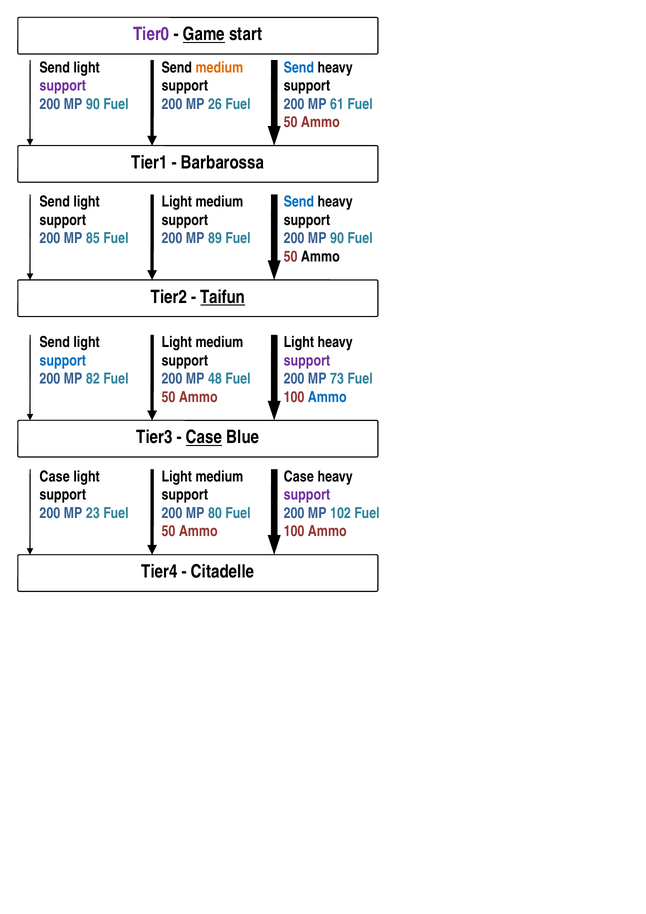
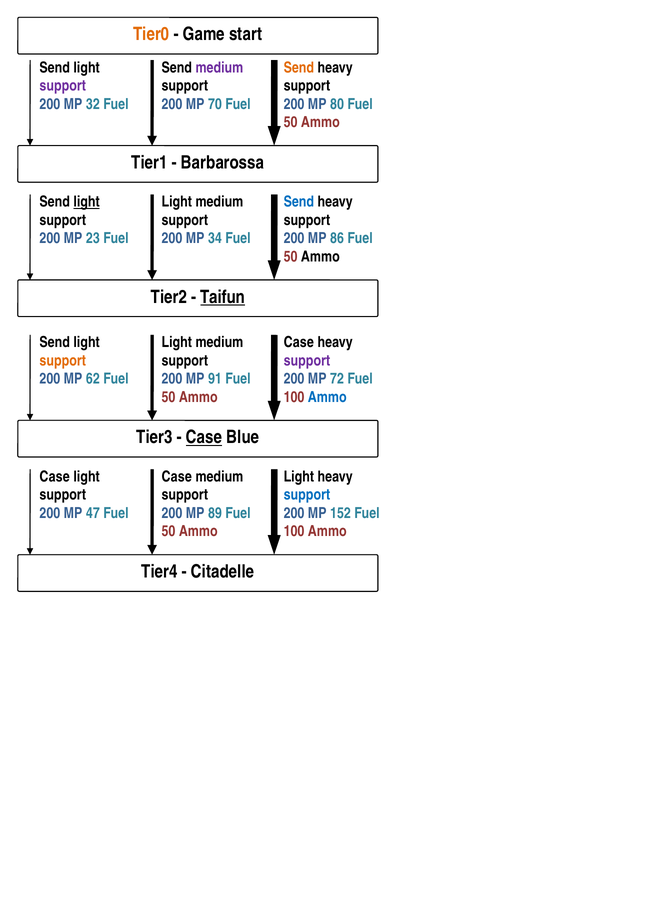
Tier0 colour: purple -> orange (151, 34)
Game underline: present -> none (204, 34)
medium colour: orange -> purple (219, 67)
Send colour: blue -> orange (299, 67)
90: 90 -> 32 (93, 104)
26: 26 -> 70 (215, 104)
61: 61 -> 80 (337, 104)
light underline: none -> present (87, 202)
85: 85 -> 23 (93, 238)
89: 89 -> 34 (215, 238)
90: 90 -> 86 (337, 238)
Light: Light -> Case (299, 342)
support colour: blue -> orange (63, 360)
82: 82 -> 62 (93, 379)
48: 48 -> 91 (215, 379)
73: 73 -> 72 (337, 379)
Light: Light -> Case (177, 476)
Case: Case -> Light (299, 476)
support colour: purple -> blue (307, 495)
23: 23 -> 47 (93, 513)
80: 80 -> 89 (215, 513)
102: 102 -> 152 (340, 513)
